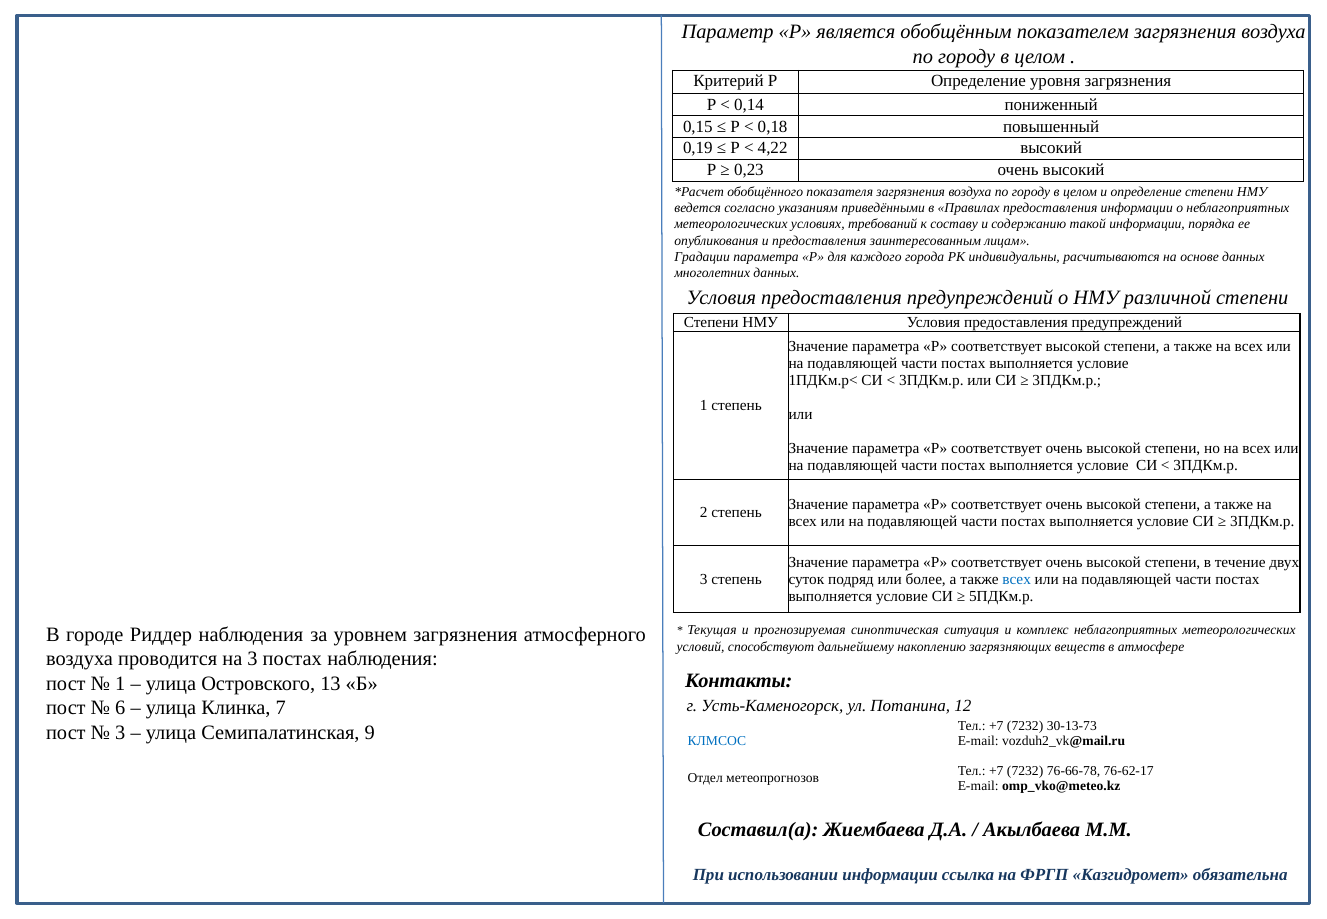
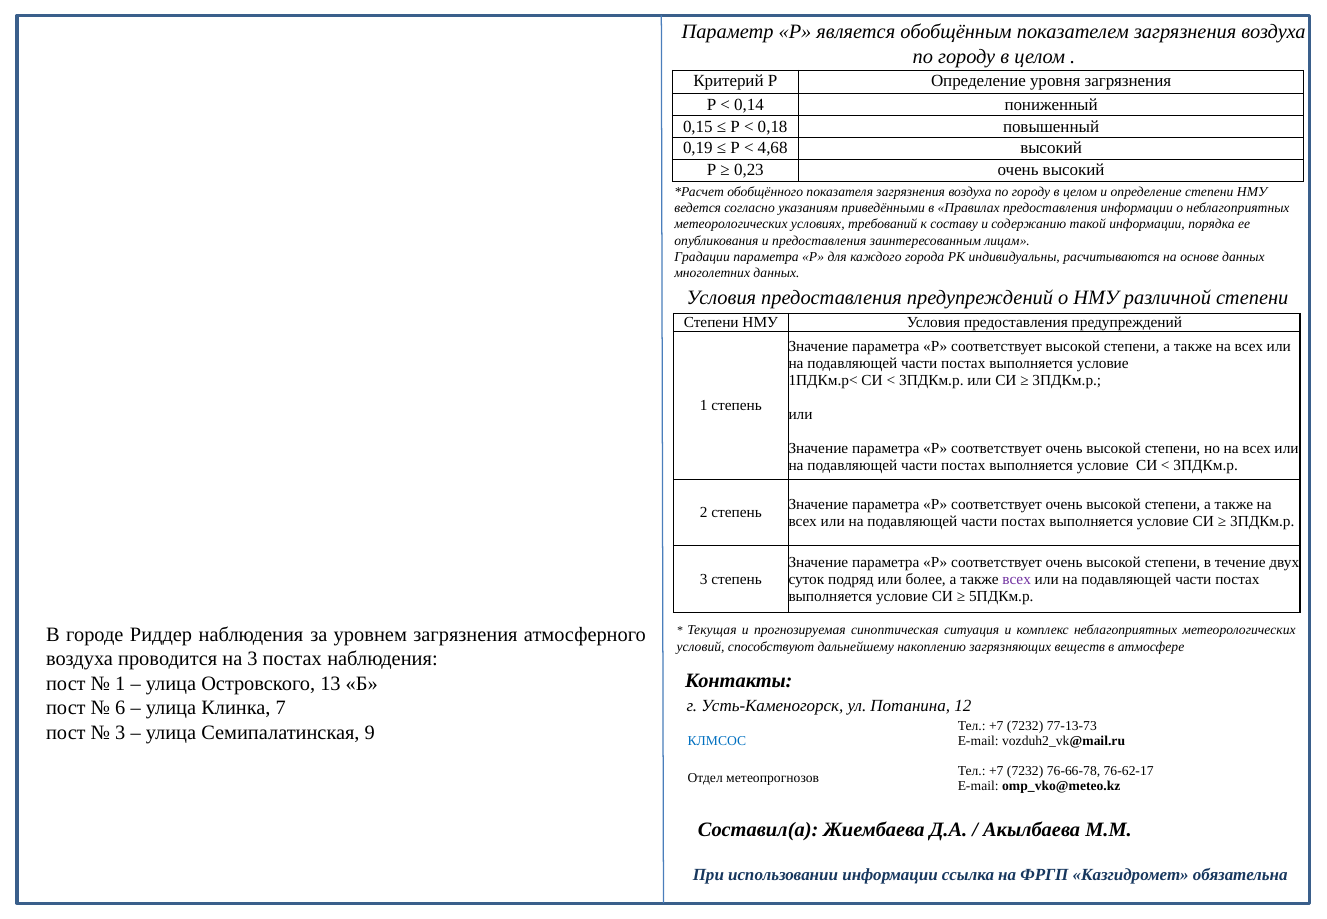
4,22: 4,22 -> 4,68 (773, 148)
всех colour: blue -> purple (1017, 579)
30-13-73: 30-13-73 -> 77-13-73 (1072, 725)
